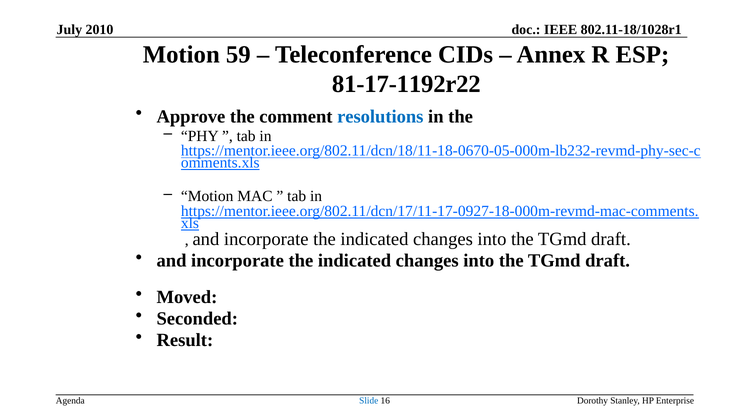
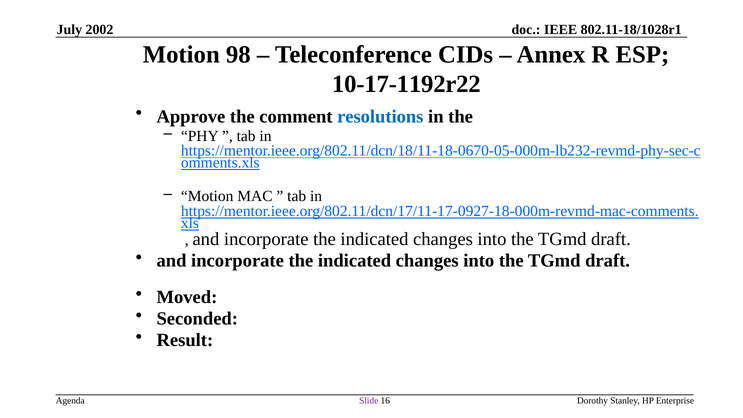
2010: 2010 -> 2002 (99, 30)
59: 59 -> 98 (238, 55)
81-17-1192r22: 81-17-1192r22 -> 10-17-1192r22 (406, 84)
Slide colour: blue -> purple (369, 401)
